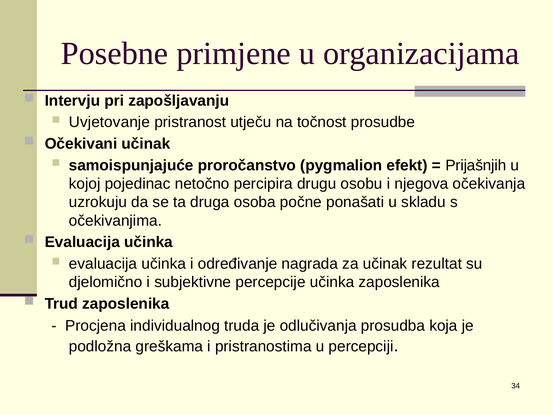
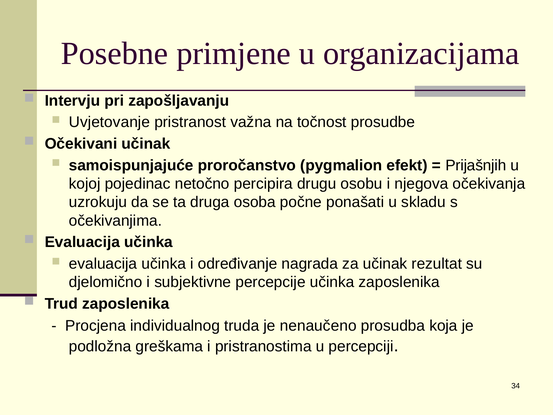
utječu: utječu -> važna (251, 122)
odlučivanja: odlučivanja -> nenaučeno (318, 325)
